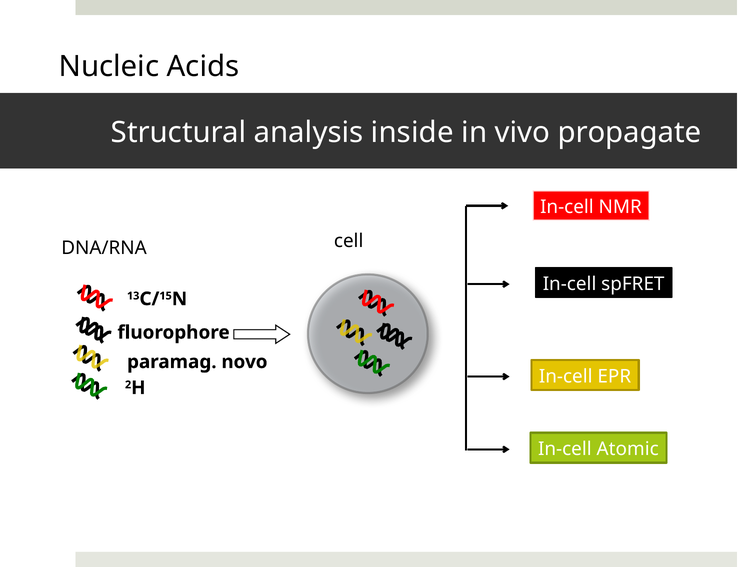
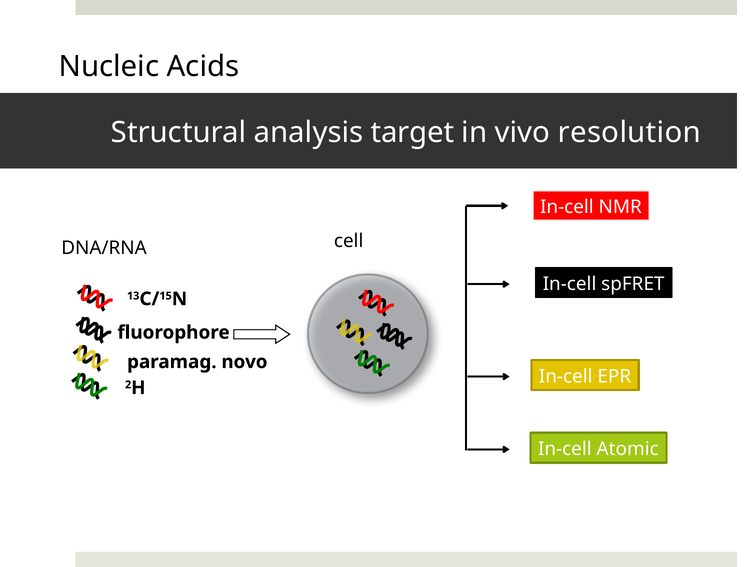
inside: inside -> target (412, 133)
propagate: propagate -> resolution (629, 133)
